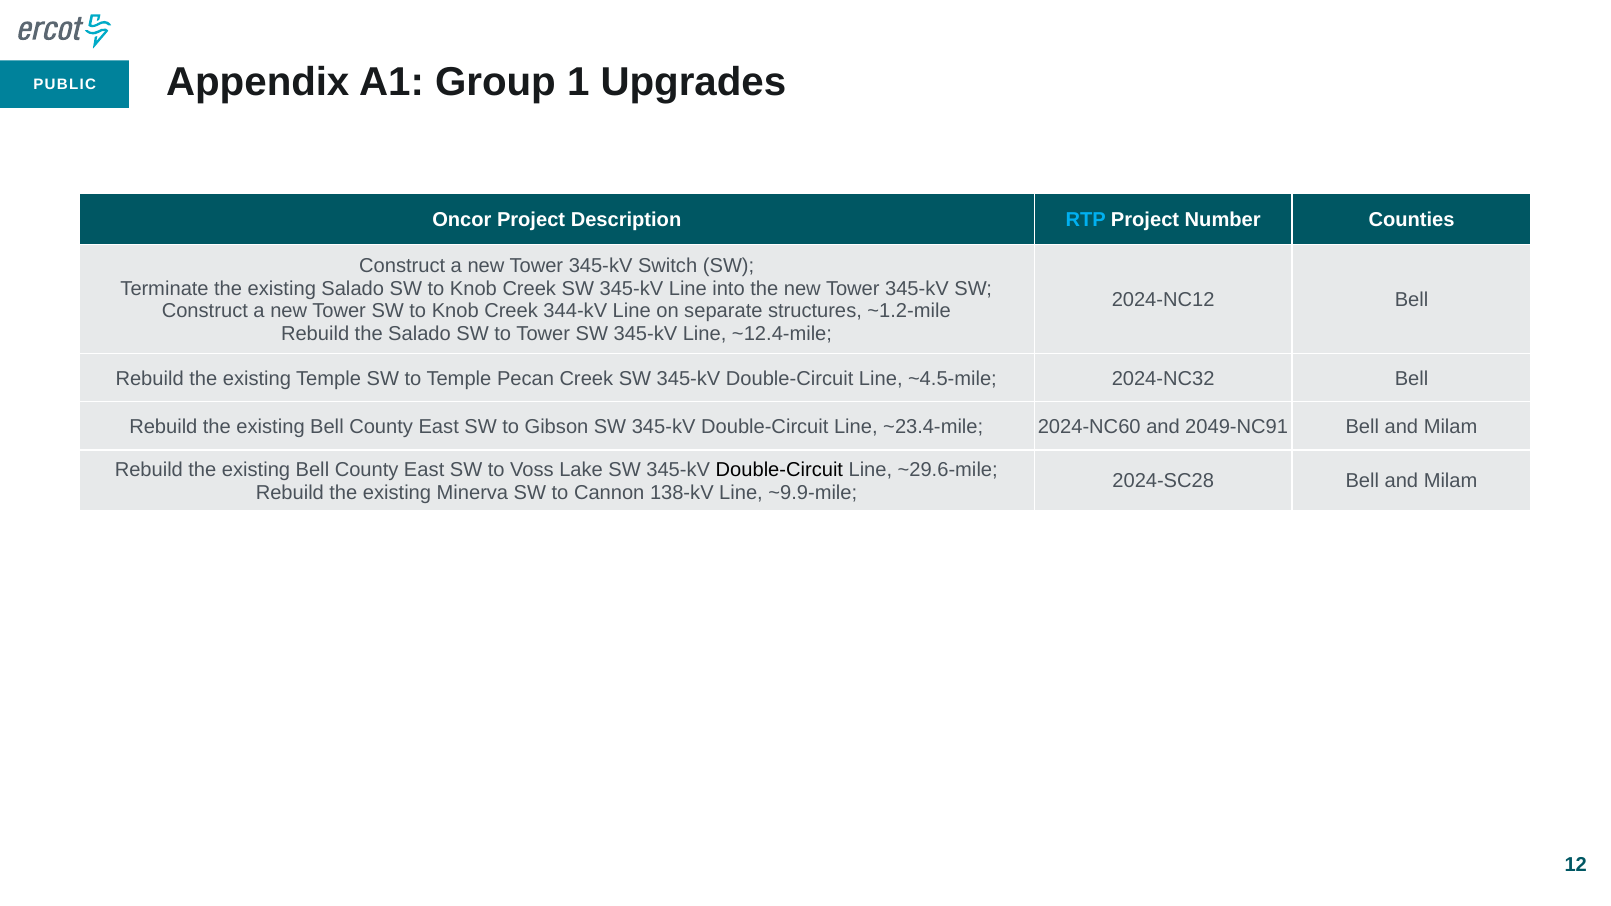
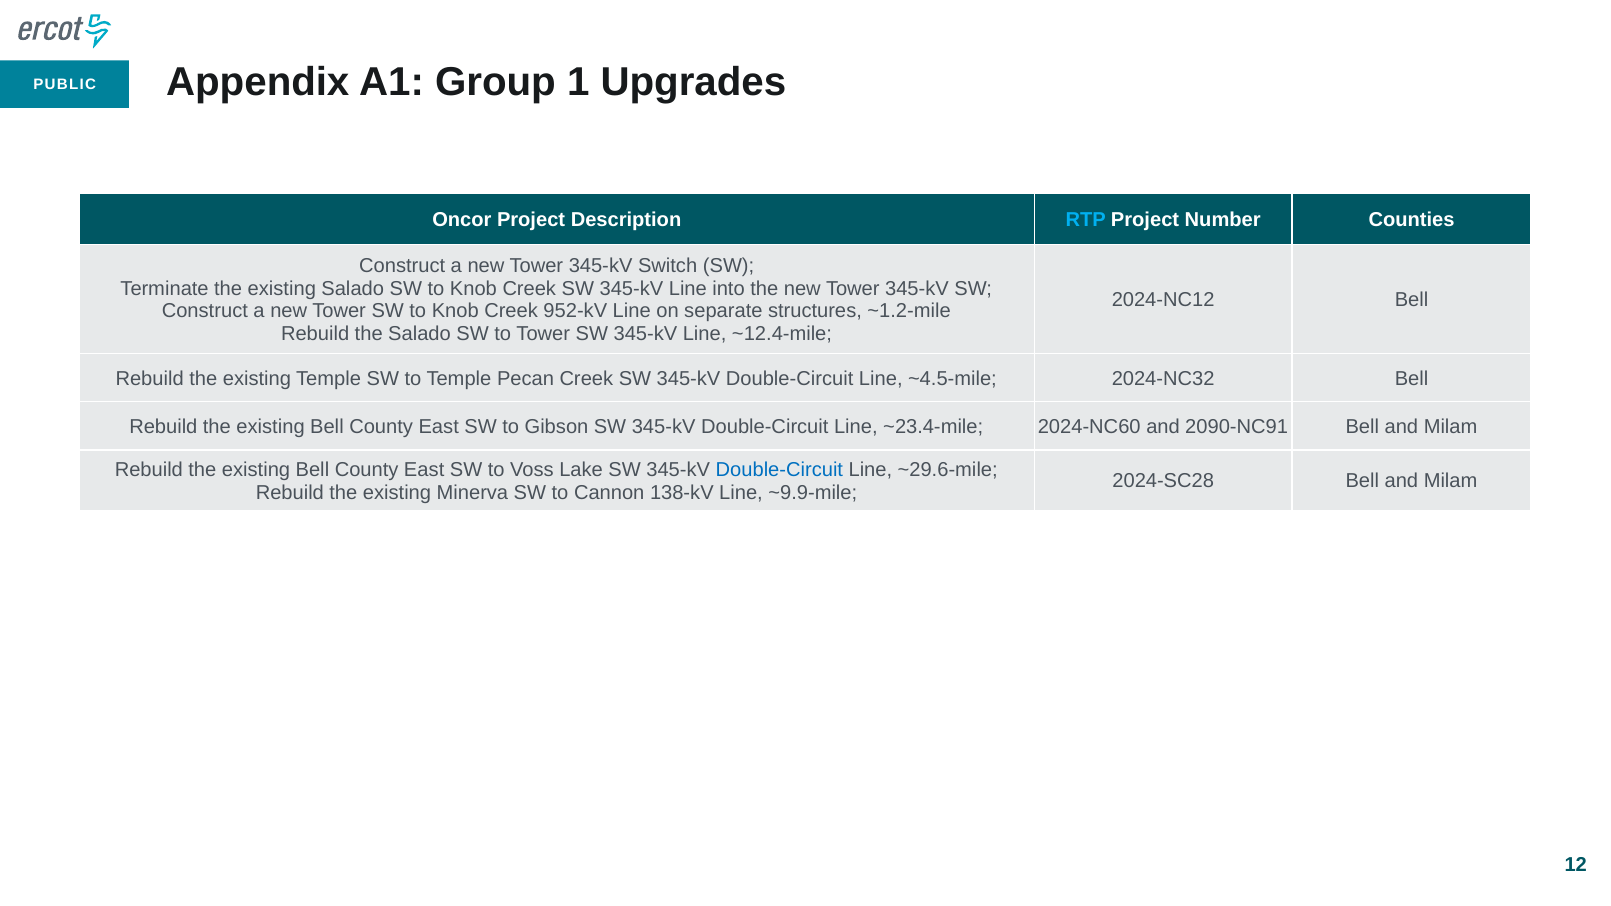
344-kV: 344-kV -> 952-kV (575, 311)
2049-NC91: 2049-NC91 -> 2090-NC91 (1237, 427)
Double-Circuit colour: black -> blue (779, 470)
